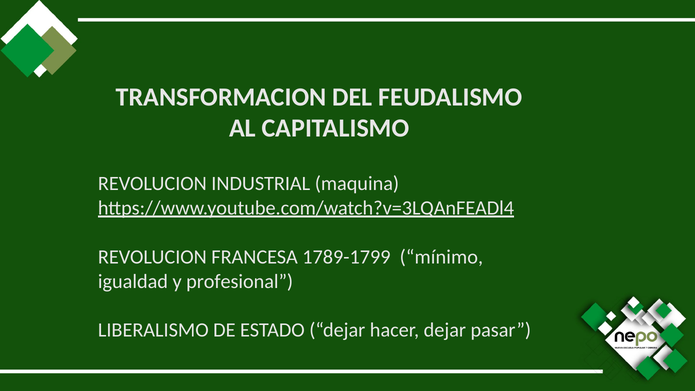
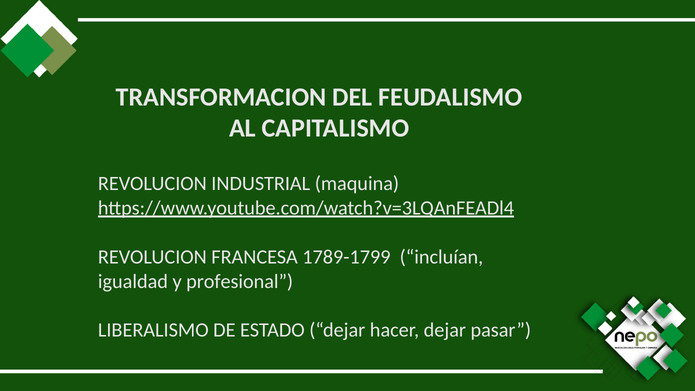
mínimo: mínimo -> incluían (441, 257)
